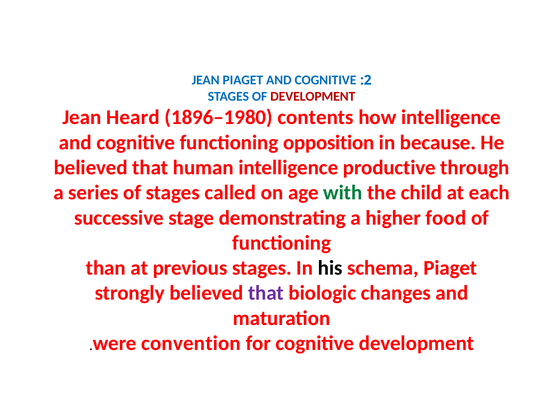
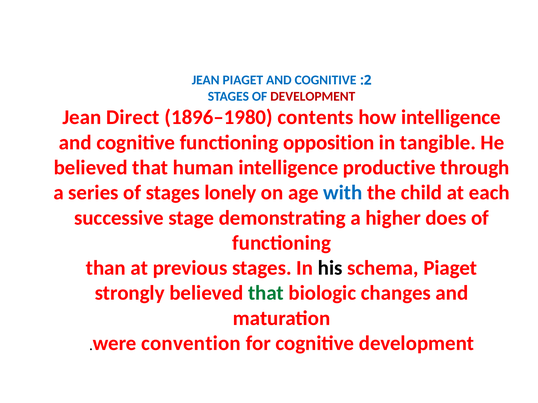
Heard: Heard -> Direct (133, 118)
because: because -> tangible (438, 143)
called: called -> lonely (230, 193)
with colour: green -> blue (343, 193)
food: food -> does (446, 218)
that colour: purple -> green (266, 293)
